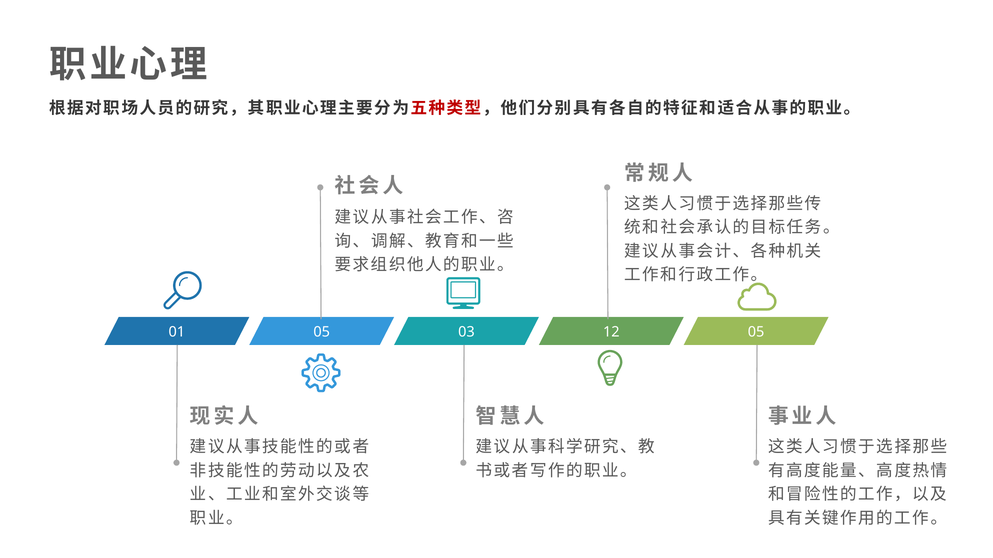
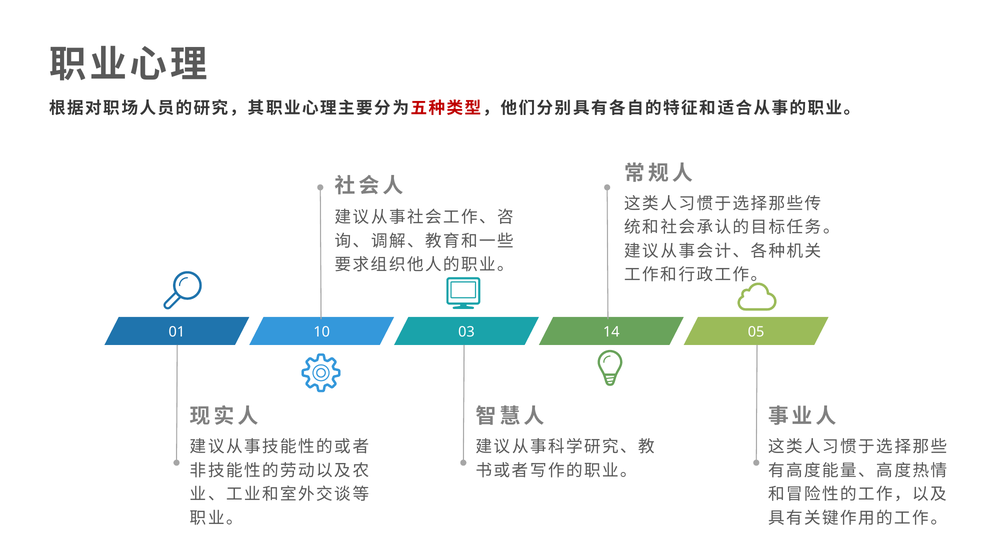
01 05: 05 -> 10 (322, 332)
12: 12 -> 14 (611, 332)
